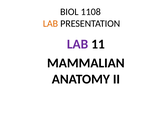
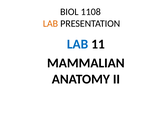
LAB colour: purple -> blue (78, 44)
